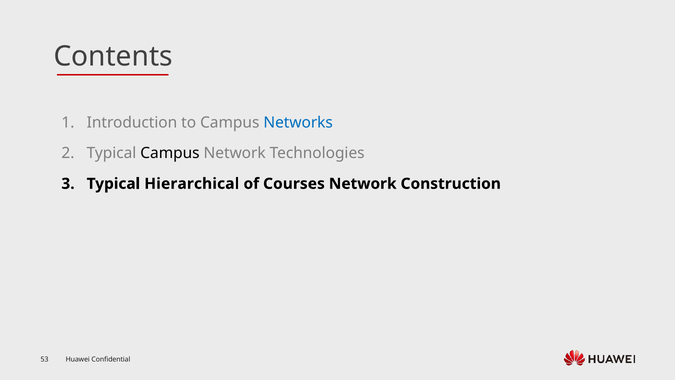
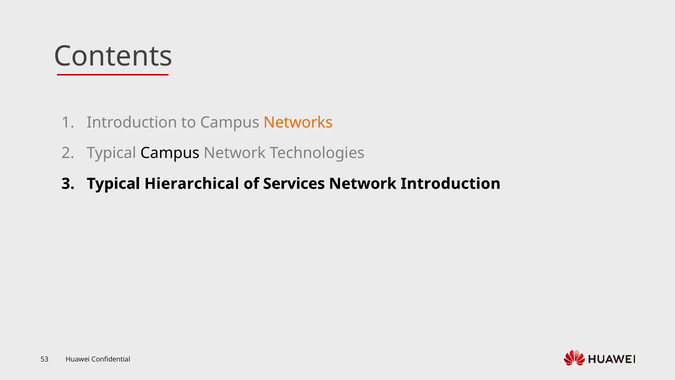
Networks colour: blue -> orange (298, 122)
Courses: Courses -> Services (294, 184)
Network Construction: Construction -> Introduction (451, 184)
